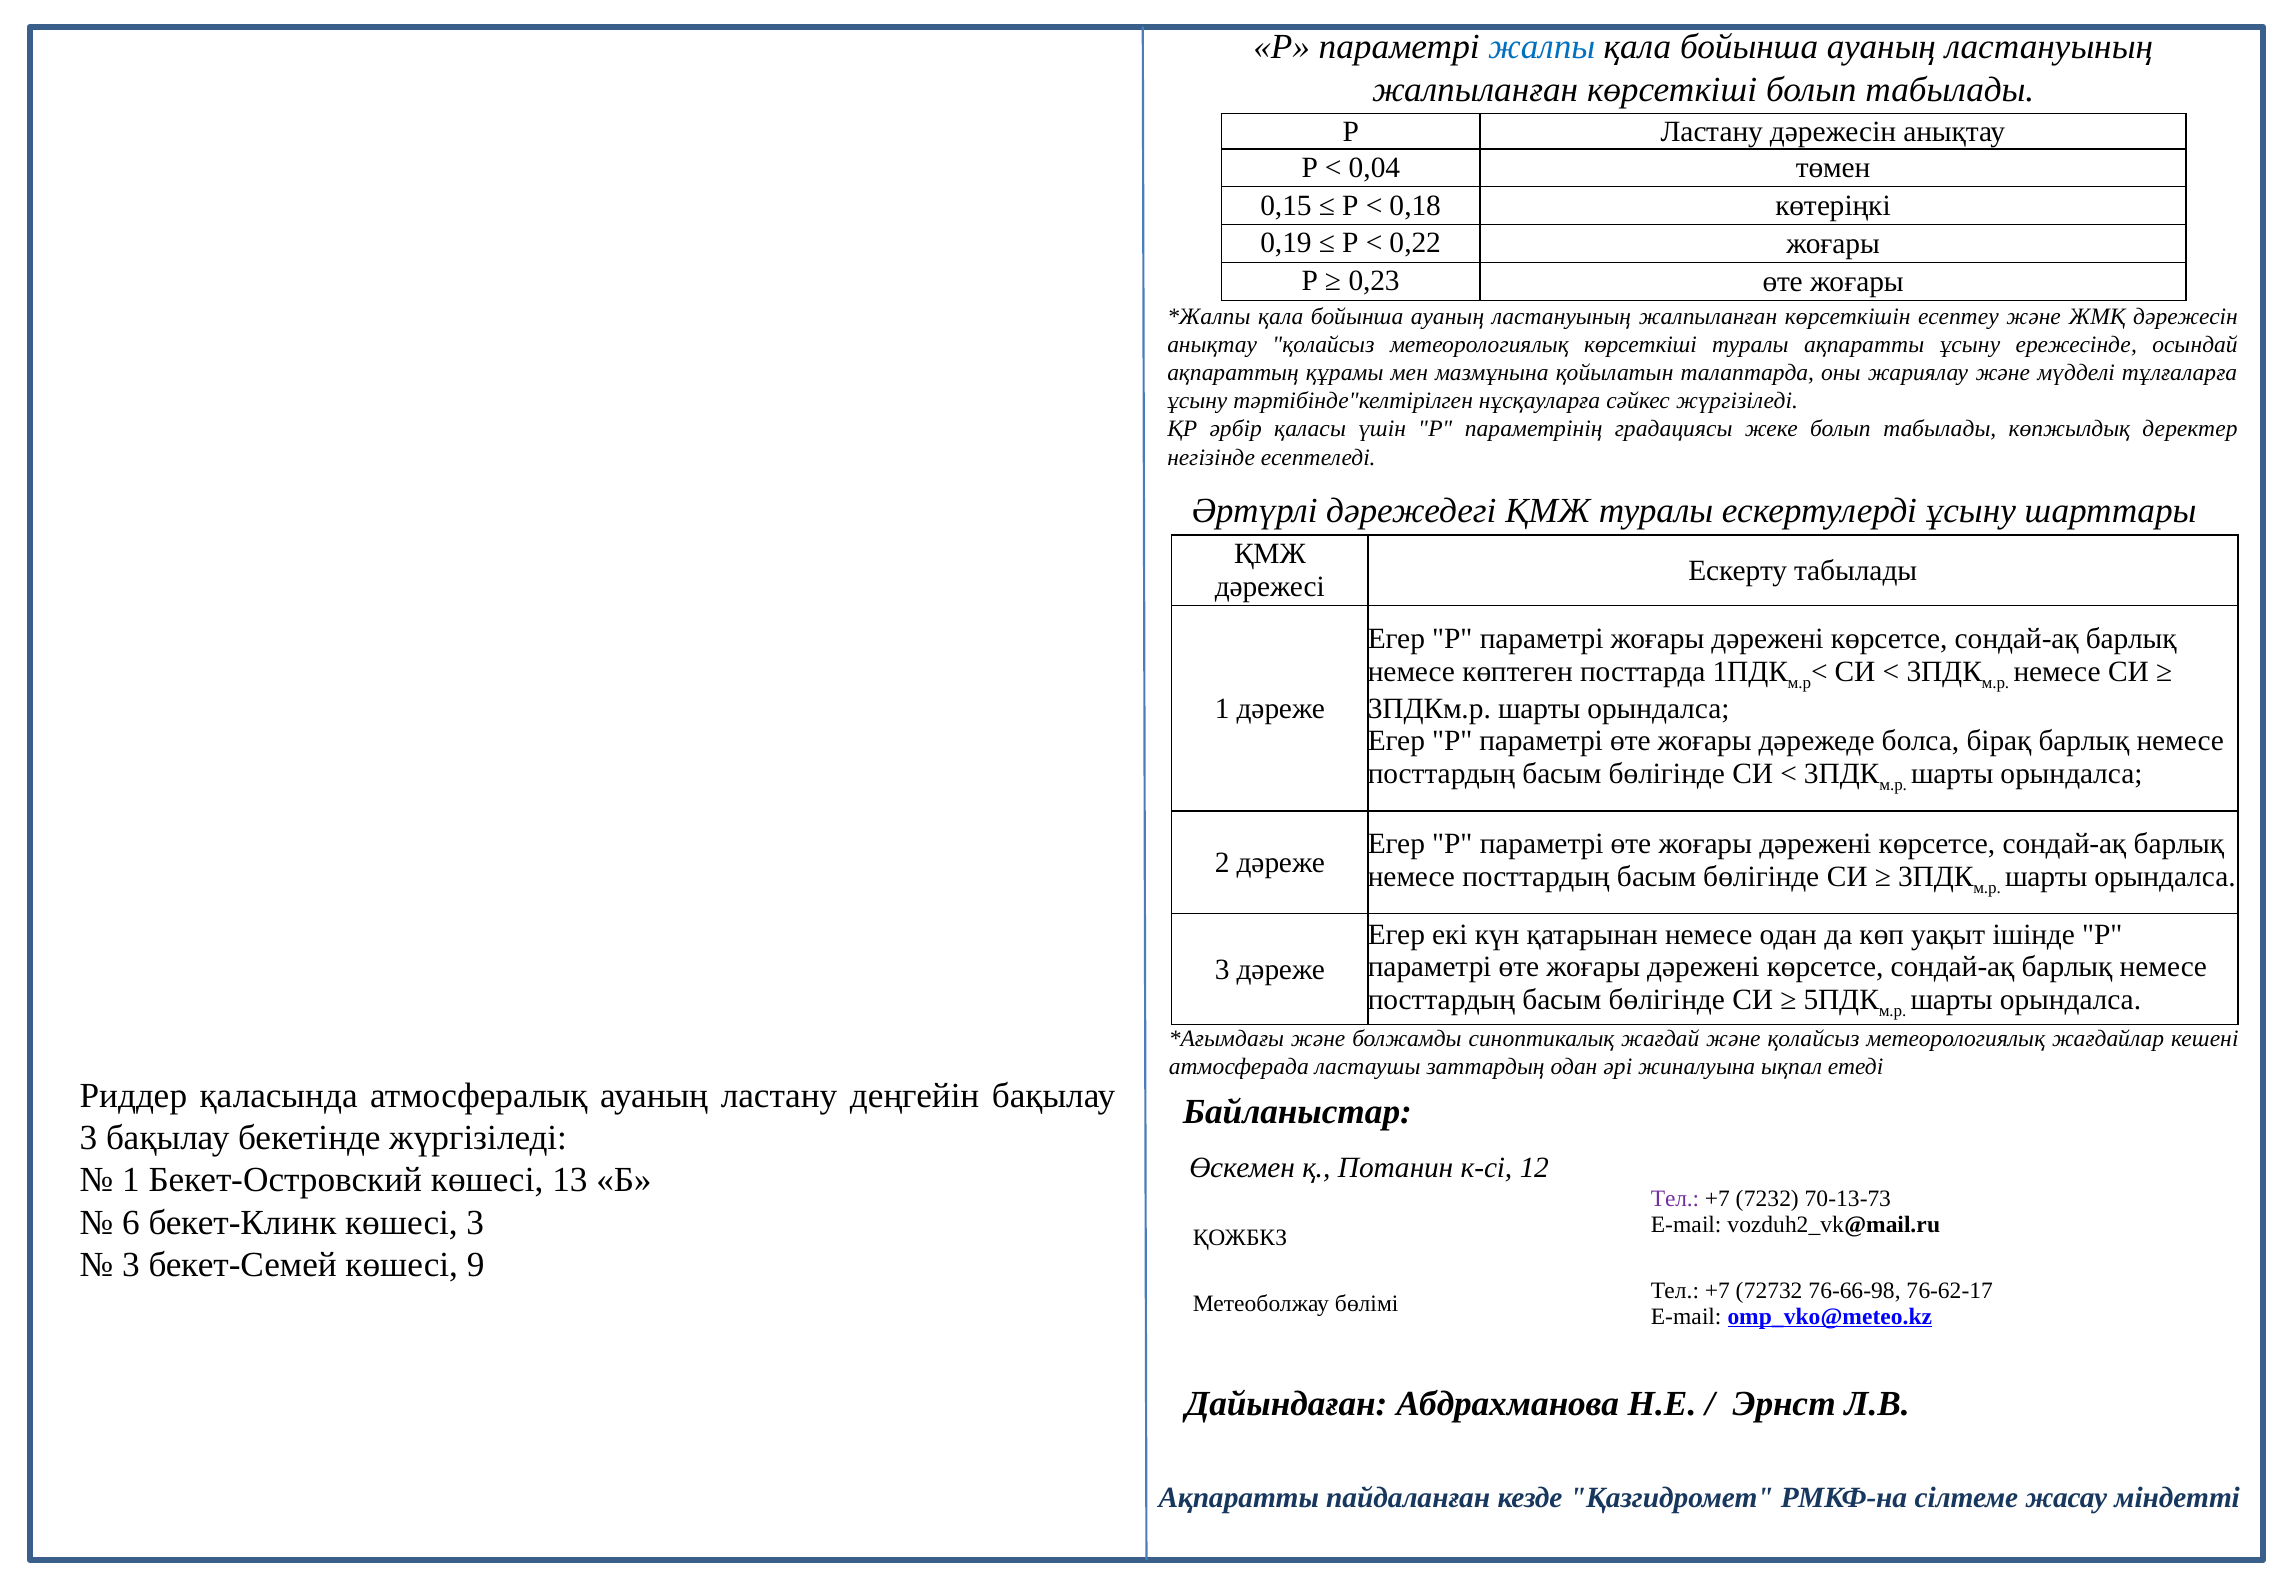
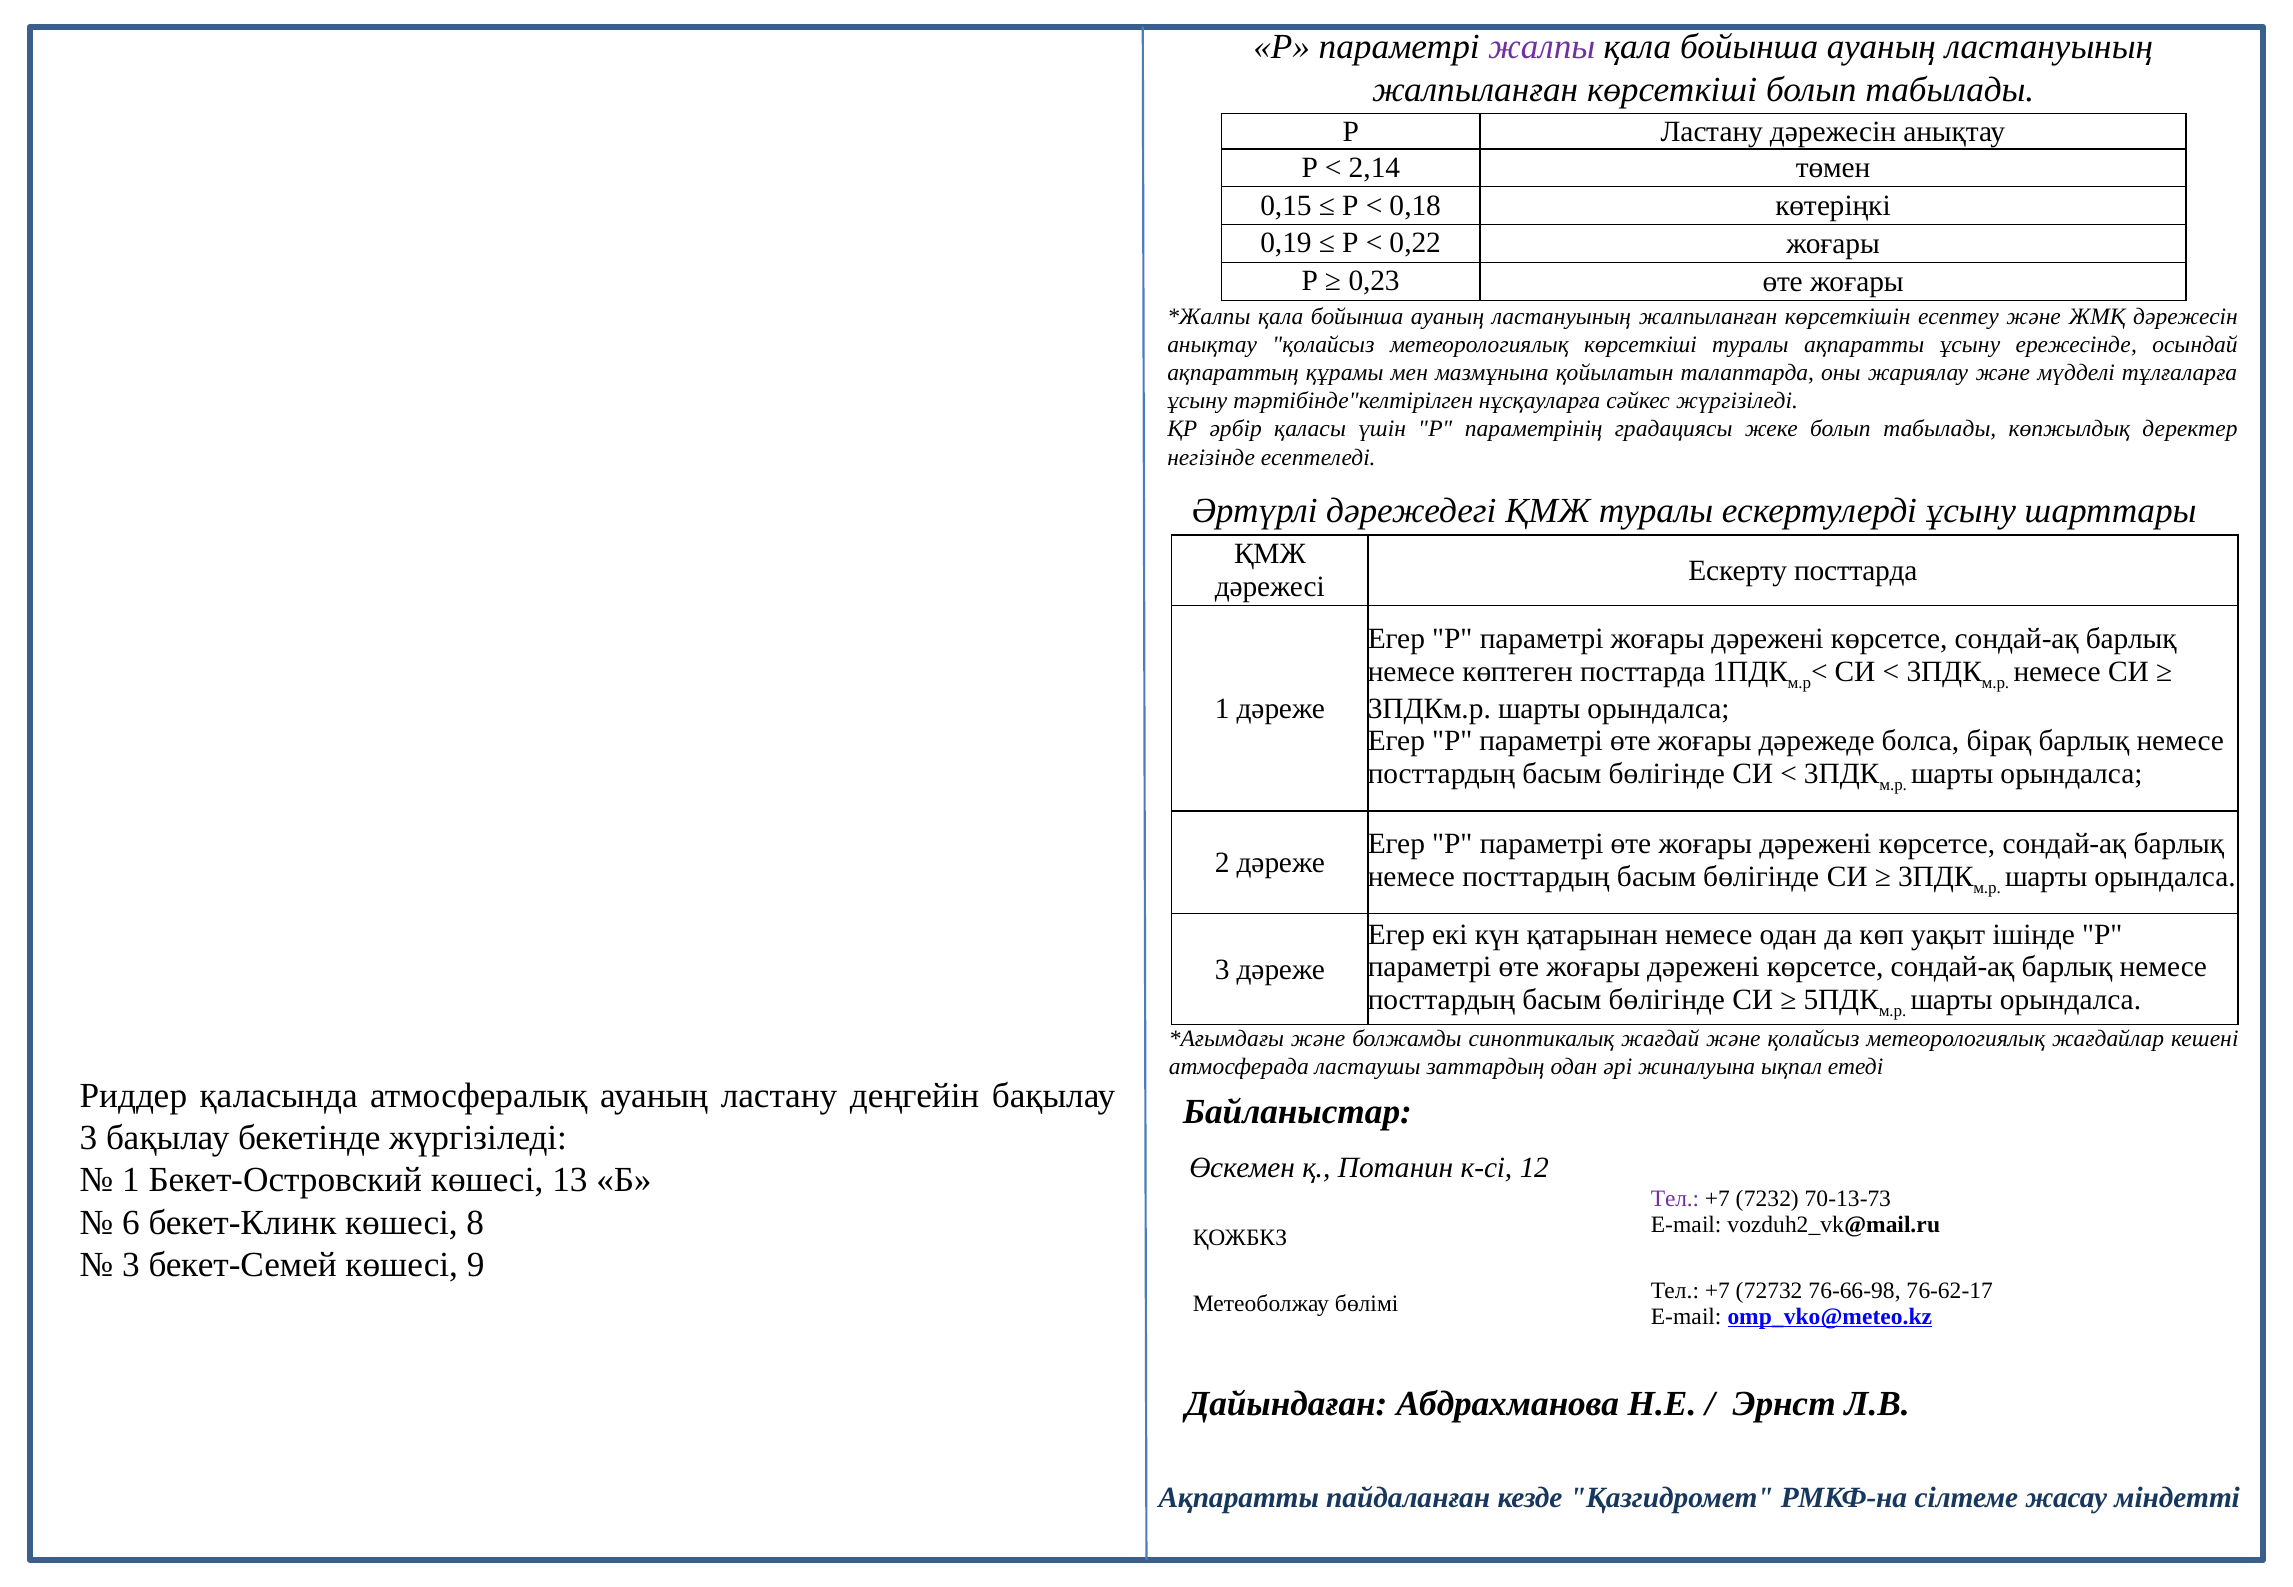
жалпы colour: blue -> purple (1542, 47)
0,04: 0,04 -> 2,14 (1374, 168)
Ескерту табылады: табылады -> посттарда (1856, 571)
көшесі 3: 3 -> 8 (475, 1223)
